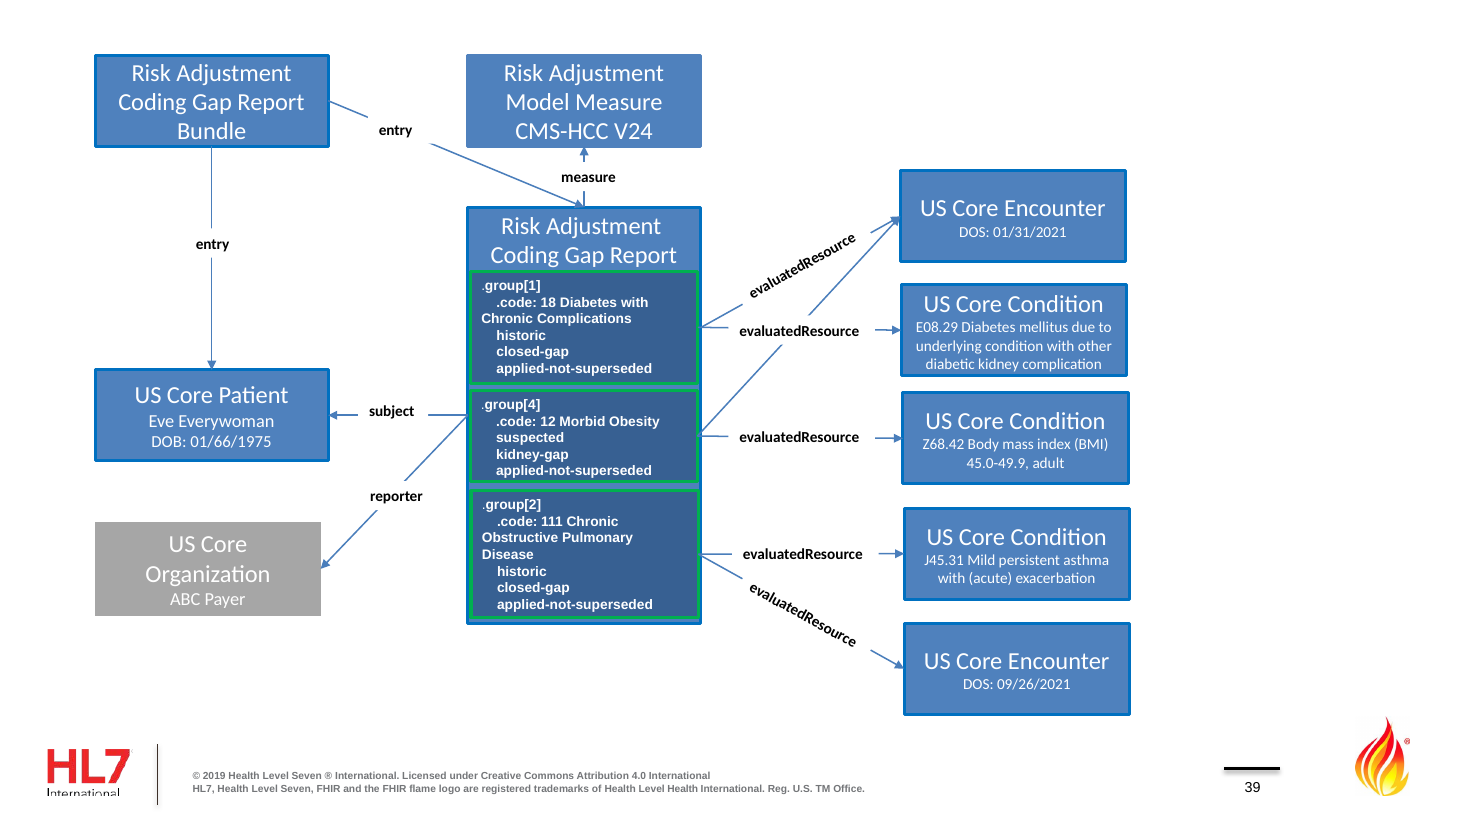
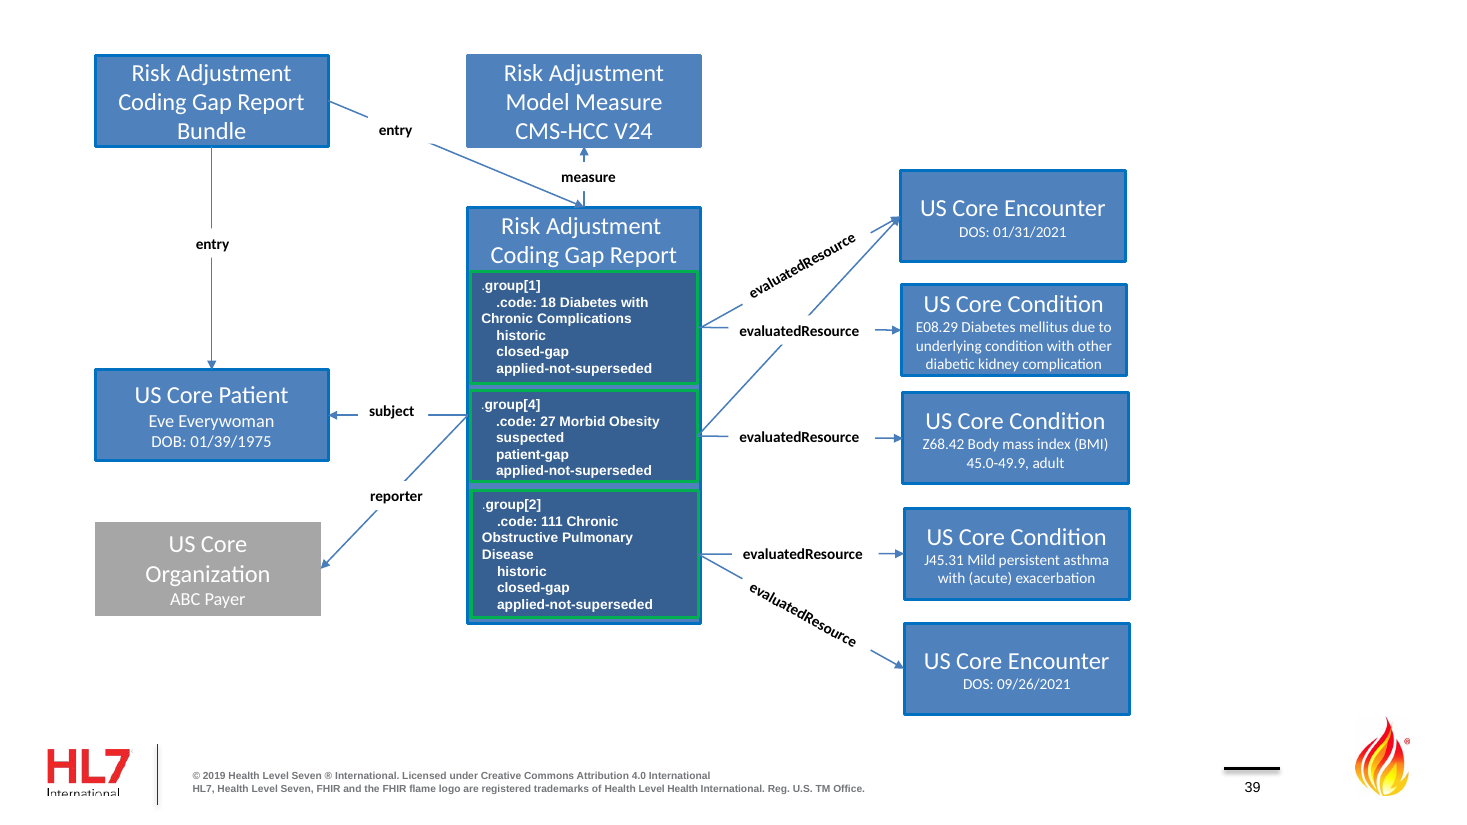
12: 12 -> 27 (548, 422)
01/66/1975: 01/66/1975 -> 01/39/1975 (231, 442)
kidney-gap: kidney-gap -> patient-gap (533, 455)
